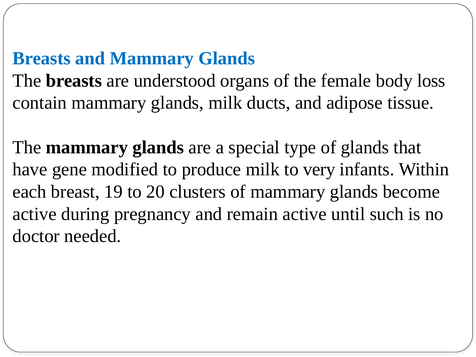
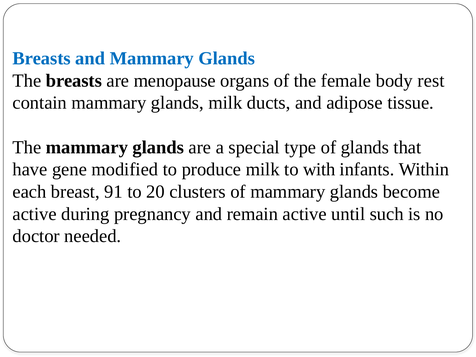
understood: understood -> menopause (175, 81)
loss: loss -> rest (431, 81)
very: very -> with (319, 169)
19: 19 -> 91 (114, 192)
